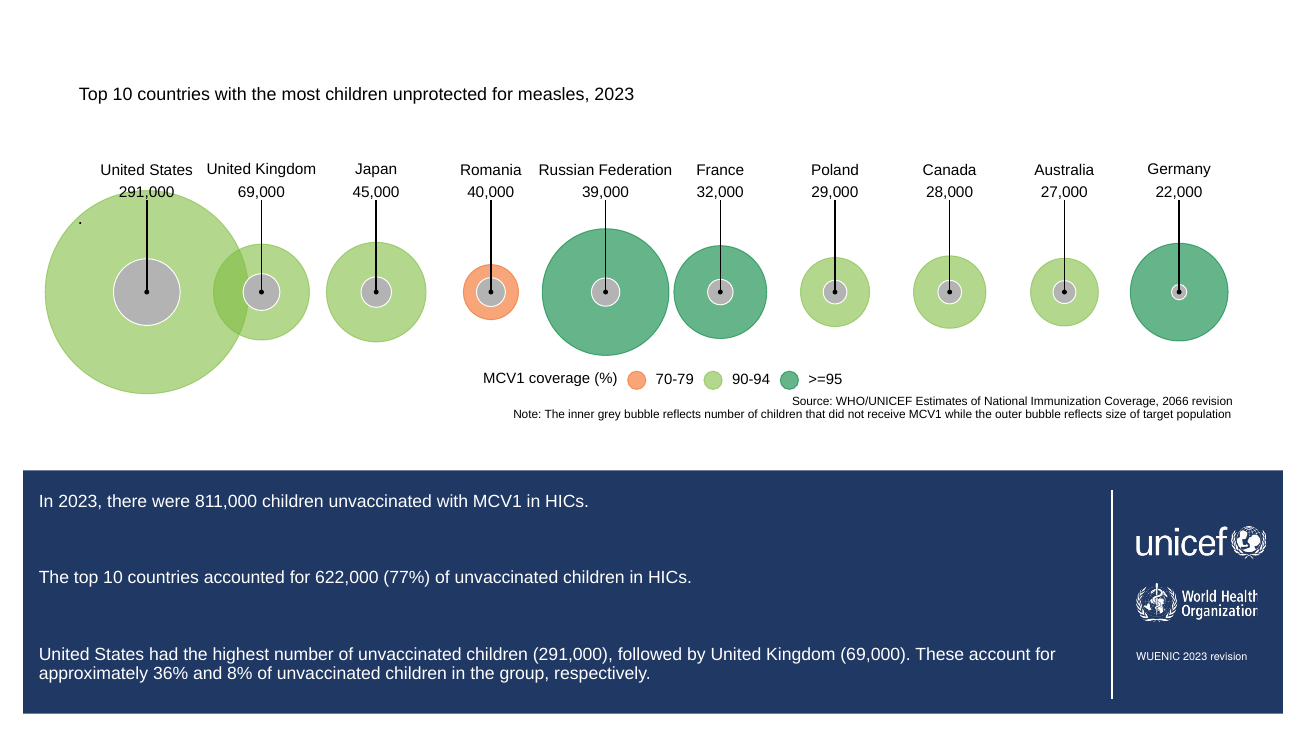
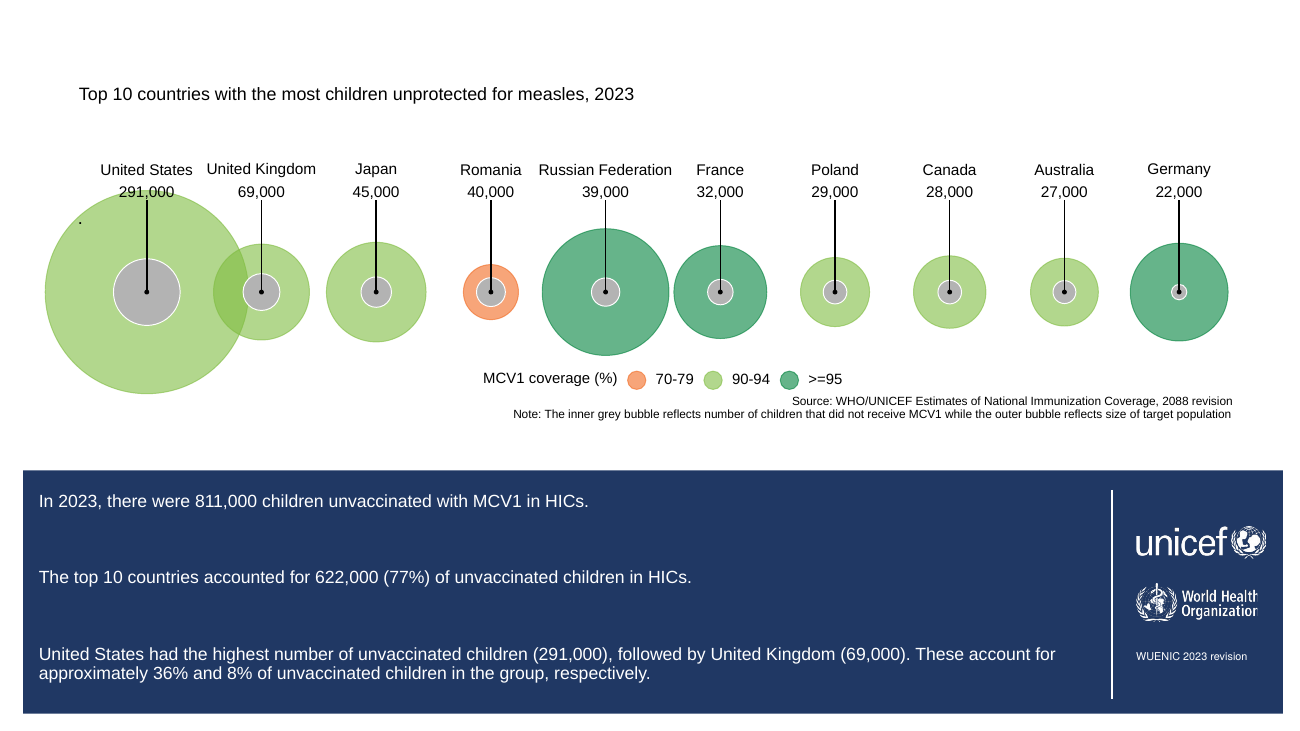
2066: 2066 -> 2088 (1176, 402)
